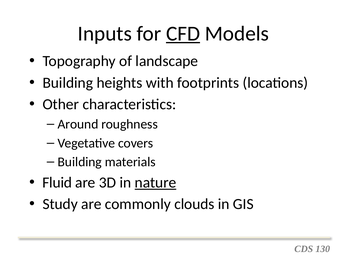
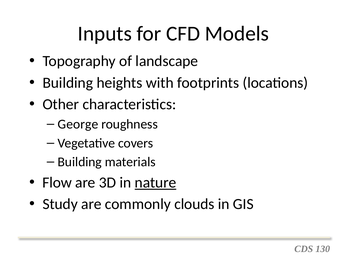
CFD underline: present -> none (183, 34)
Around: Around -> George (78, 124)
Fluid: Fluid -> Flow (57, 183)
